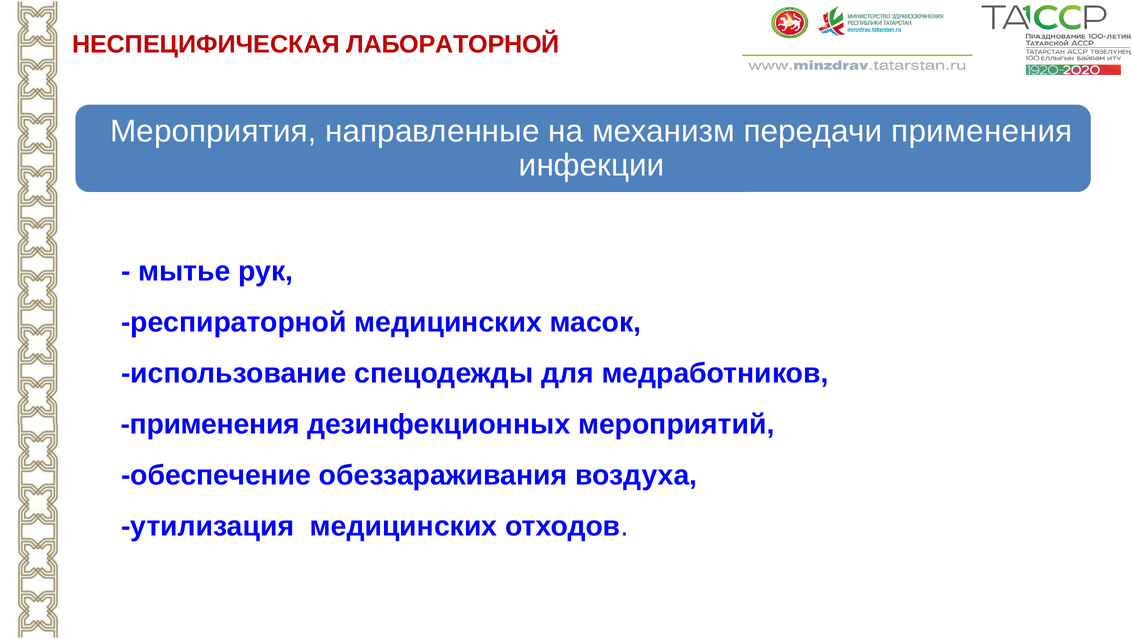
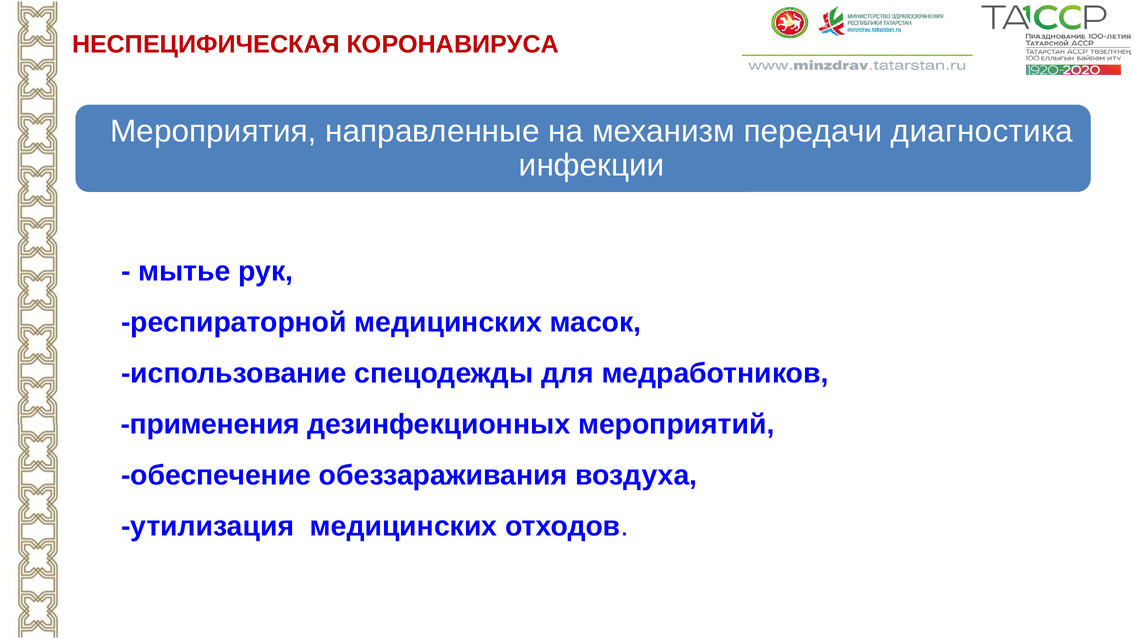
ЛАБОРАТОРНОЙ: ЛАБОРАТОРНОЙ -> КОРОНАВИРУСА (453, 44)
передачи применения: применения -> диагностика (982, 131)
